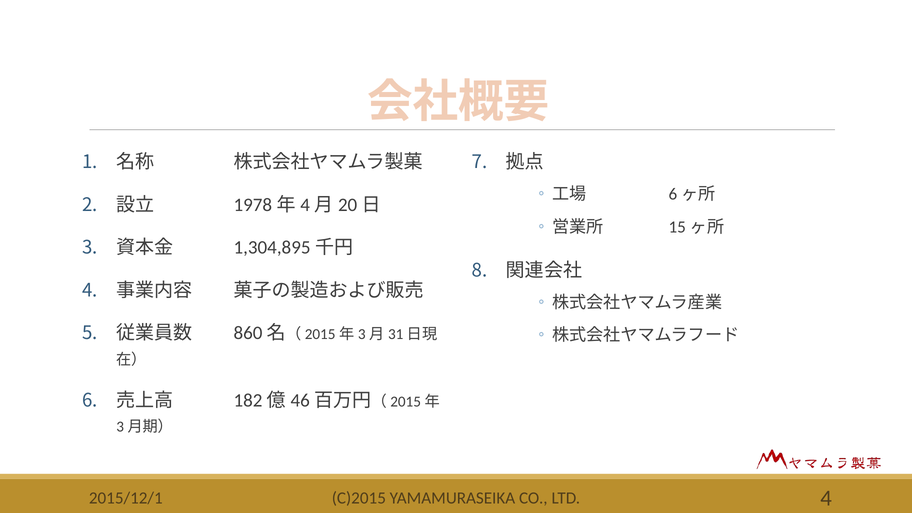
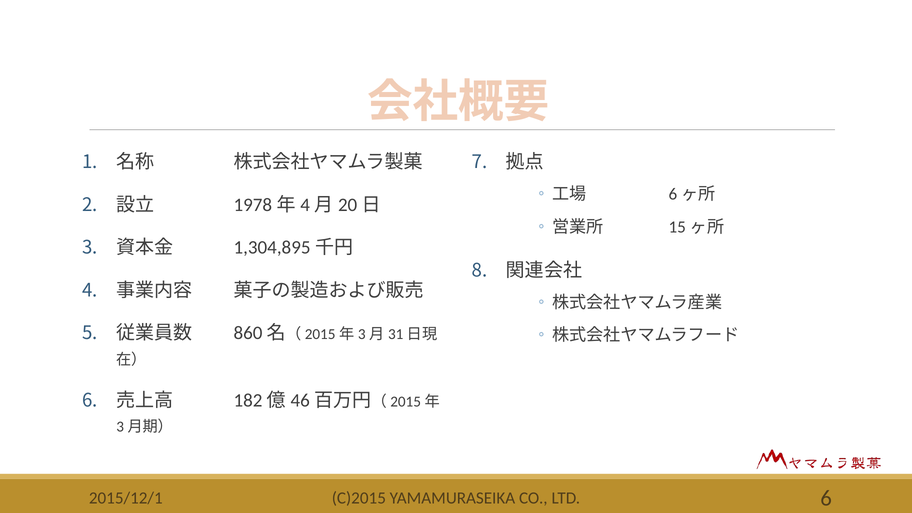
LTD 4: 4 -> 6 (826, 498)
